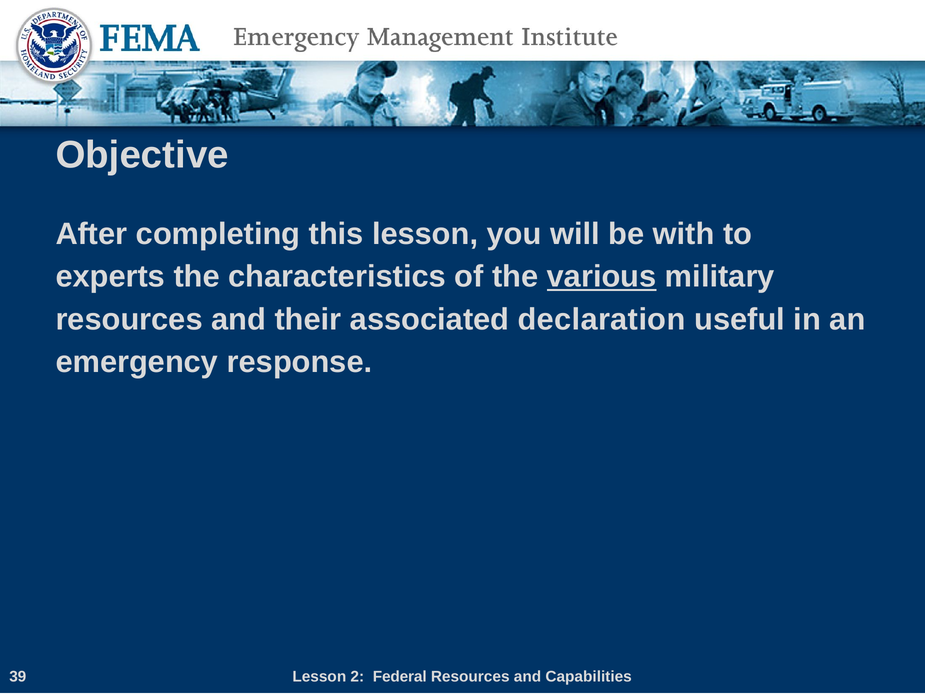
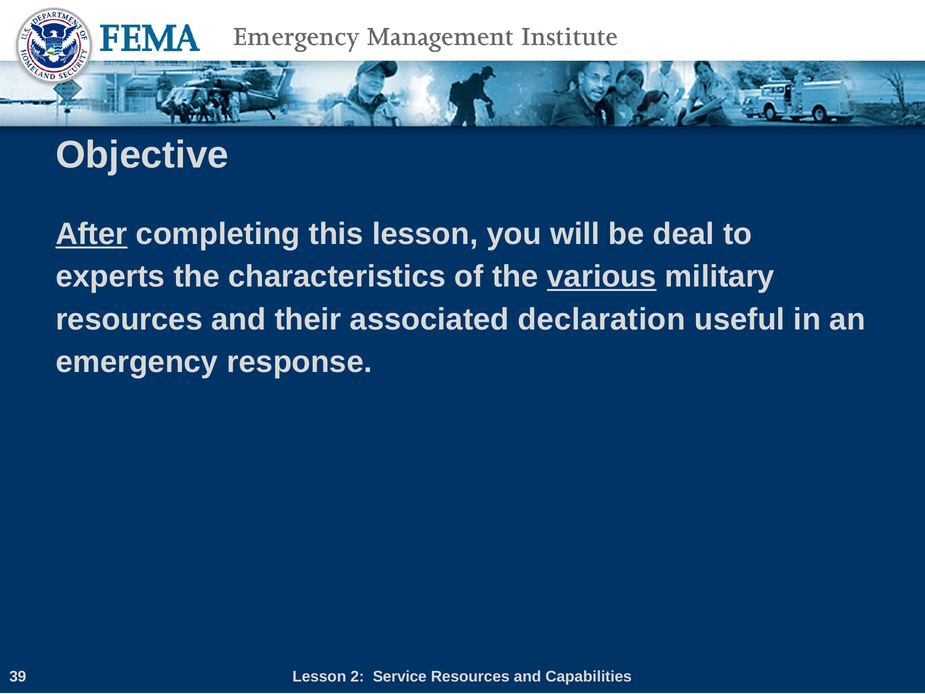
After underline: none -> present (91, 234)
with: with -> deal (684, 234)
Federal: Federal -> Service (400, 676)
